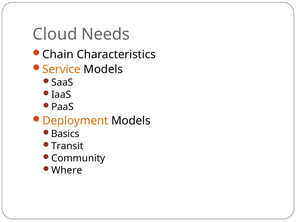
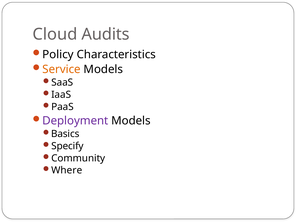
Needs: Needs -> Audits (106, 34)
Chain: Chain -> Policy (58, 55)
Deployment colour: orange -> purple (75, 121)
Transit: Transit -> Specify (67, 146)
